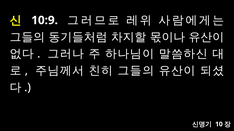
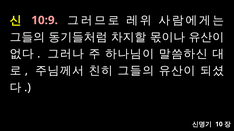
10:9 colour: white -> pink (45, 20)
